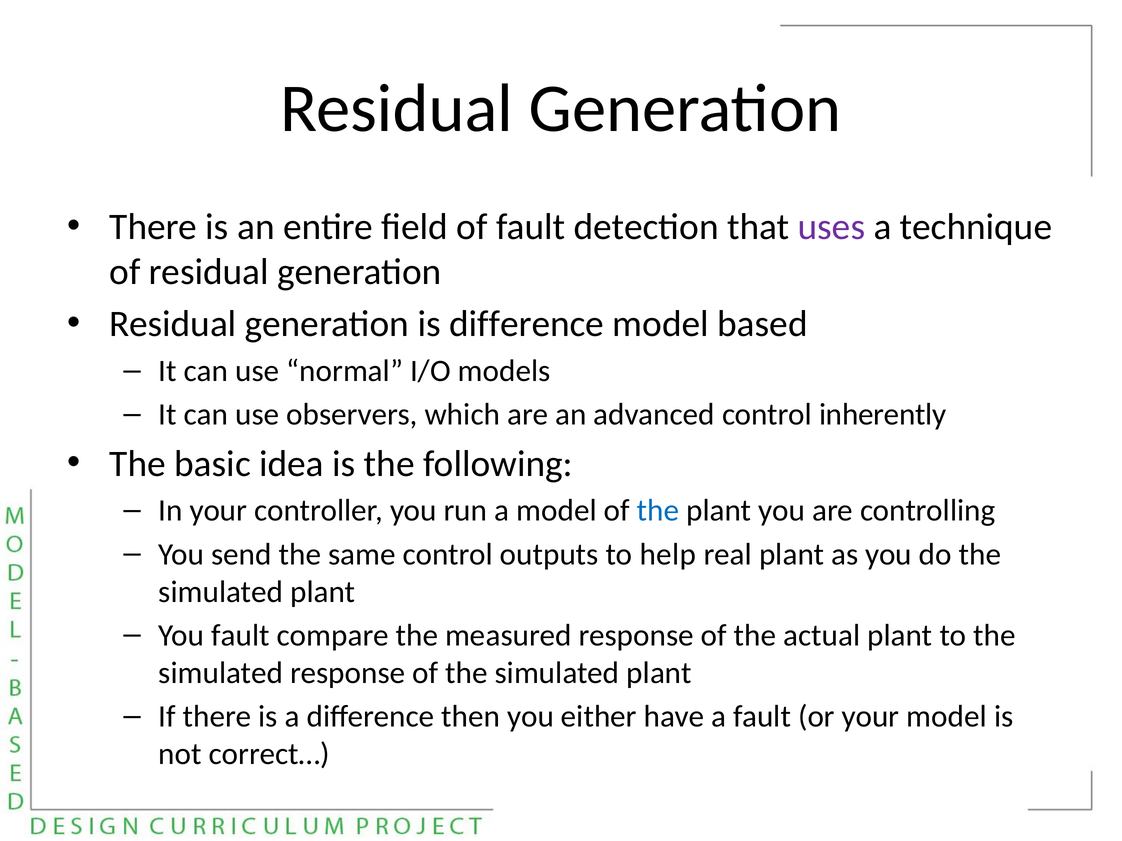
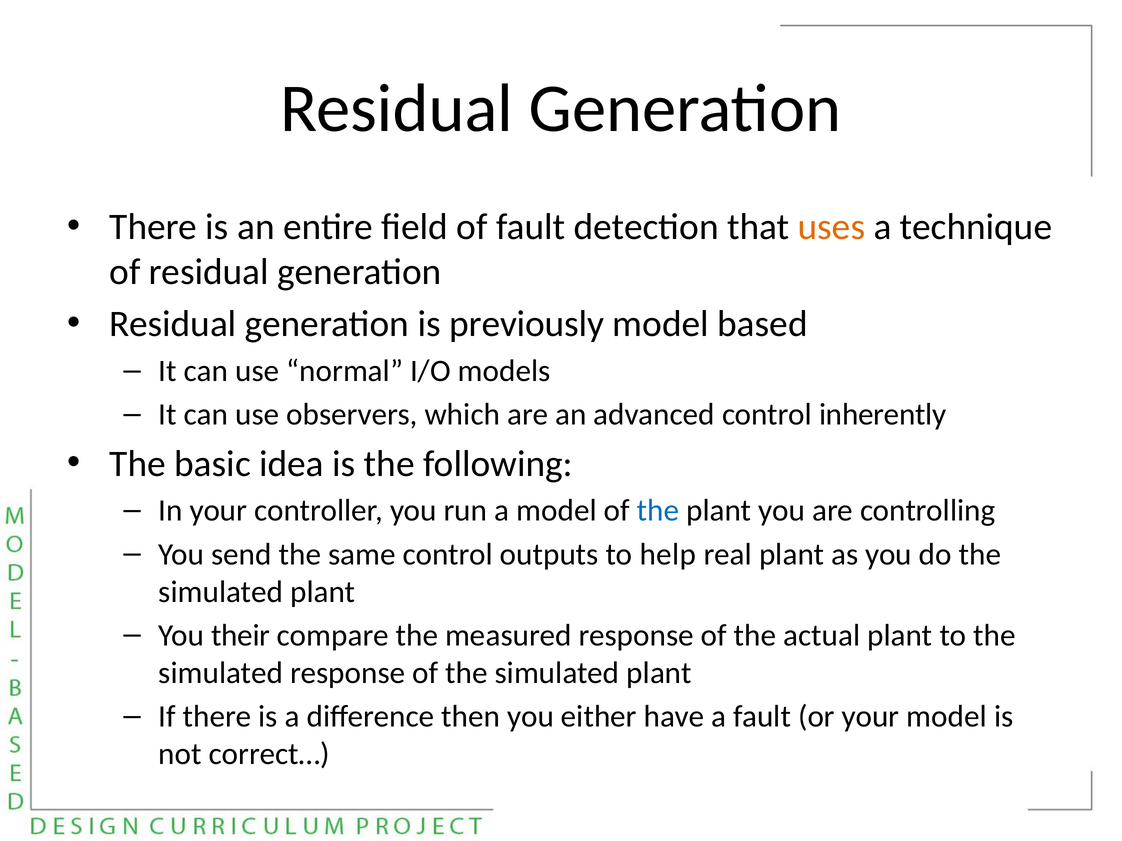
uses colour: purple -> orange (831, 227)
is difference: difference -> previously (527, 324)
You fault: fault -> their (241, 636)
